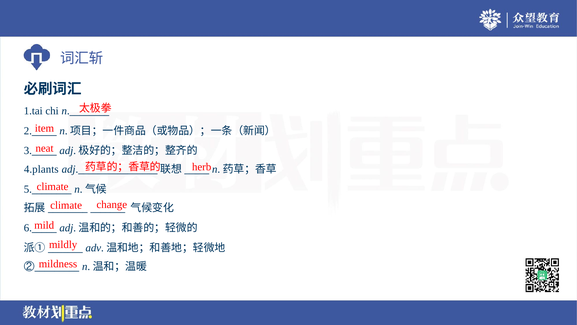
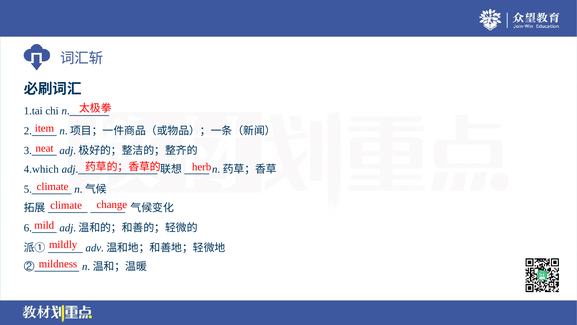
4.plants: 4.plants -> 4.which (41, 169)
